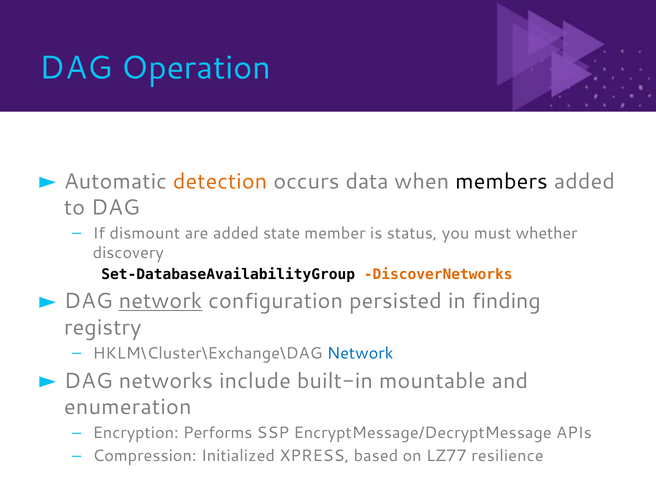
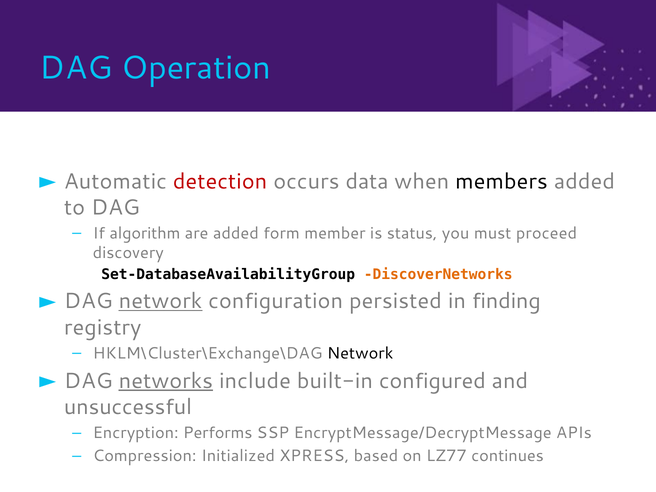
detection colour: orange -> red (220, 181)
dismount: dismount -> algorithm (145, 233)
state: state -> form (282, 233)
whether: whether -> proceed (546, 233)
Network colour: blue -> black (360, 353)
networks underline: none -> present (166, 381)
mountable: mountable -> configured (432, 381)
enumeration: enumeration -> unsuccessful (128, 407)
resilience: resilience -> continues (508, 456)
